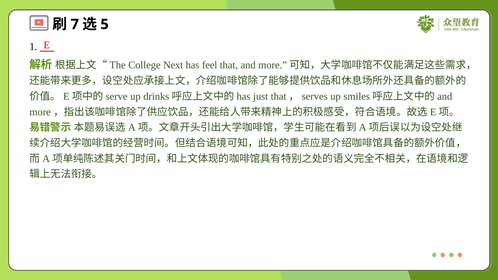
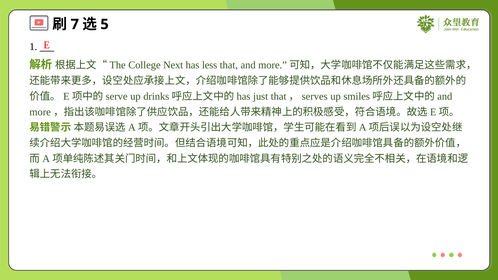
feel: feel -> less (210, 65)
